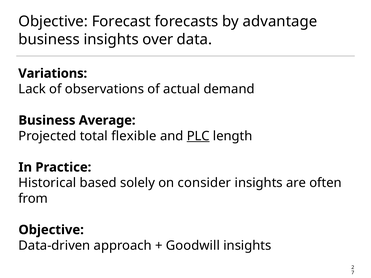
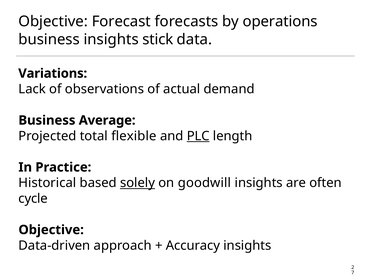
advantage: advantage -> operations (280, 21)
over: over -> stick (158, 39)
solely underline: none -> present (138, 183)
consider: consider -> goodwill (204, 183)
from: from -> cycle (33, 199)
Goodwill: Goodwill -> Accuracy (193, 246)
